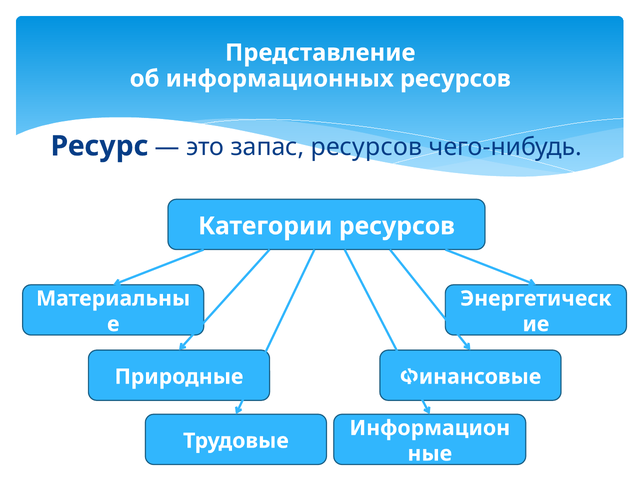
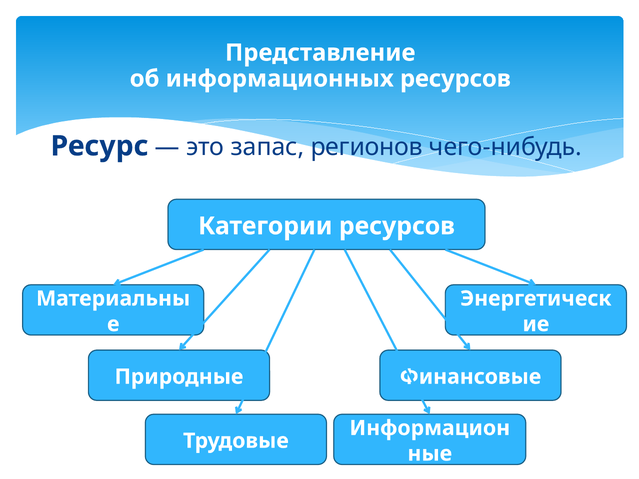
запас ресурсов: ресурсов -> регионов (367, 147)
